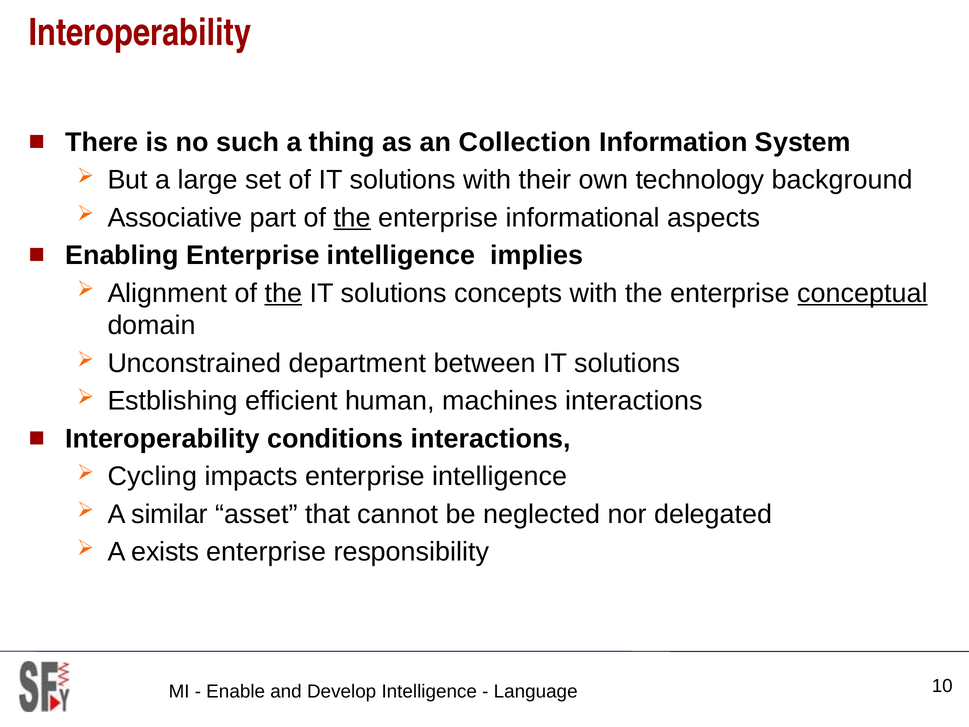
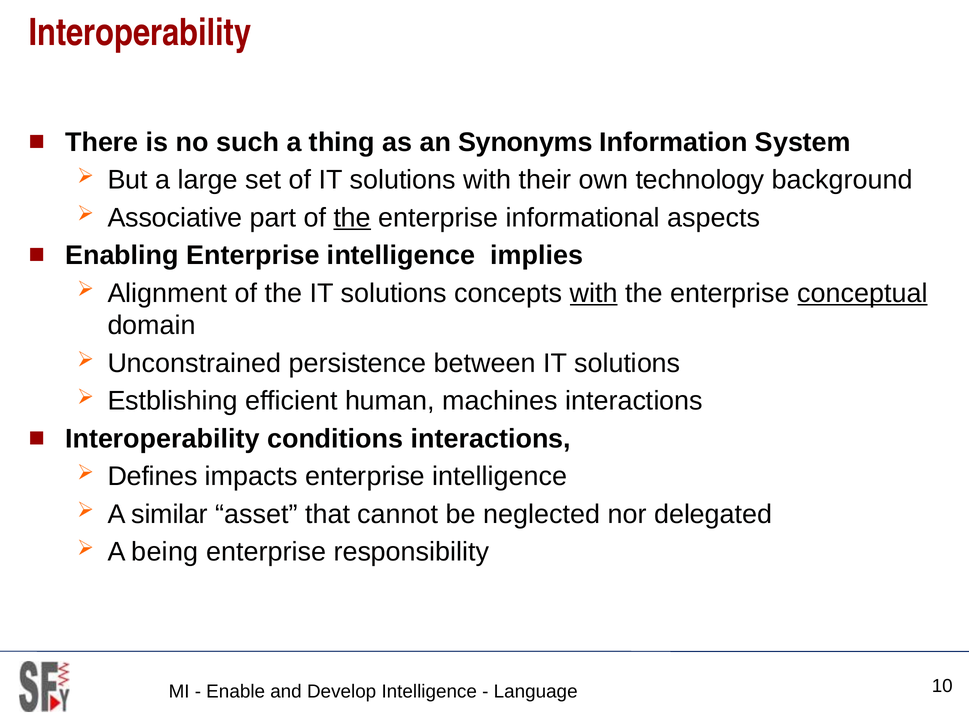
Collection: Collection -> Synonyms (525, 142)
the underline: present -> none (283, 293)
with underline: none -> present (594, 293)
department: department -> persistence (358, 363)
Cycling: Cycling -> Defines (153, 476)
exists: exists -> being (165, 552)
